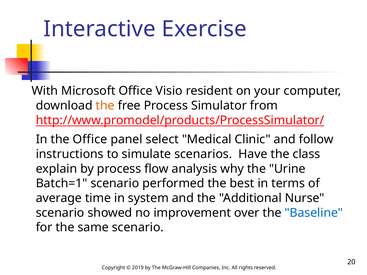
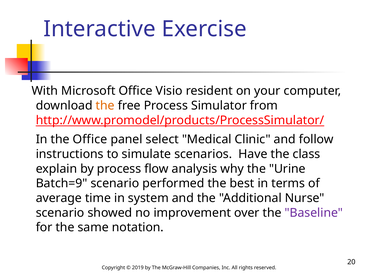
Batch=1: Batch=1 -> Batch=9 (62, 184)
Baseline colour: blue -> purple (314, 213)
same scenario: scenario -> notation (138, 228)
